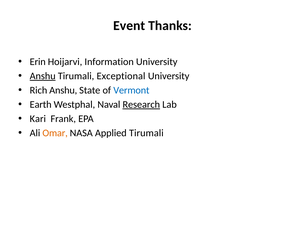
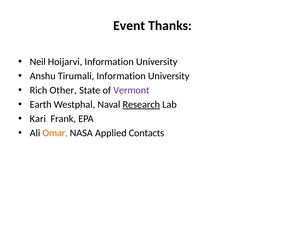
Erin: Erin -> Neil (38, 62)
Anshu underline: present -> none (43, 76)
Tirumali Exceptional: Exceptional -> Information (121, 76)
Rich Anshu: Anshu -> Other (63, 90)
Vermont colour: blue -> purple (131, 90)
Applied Tirumali: Tirumali -> Contacts (146, 133)
